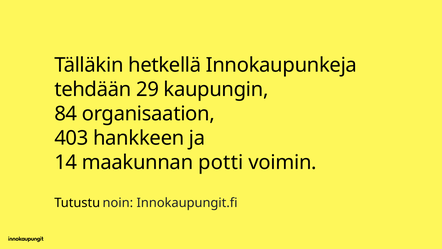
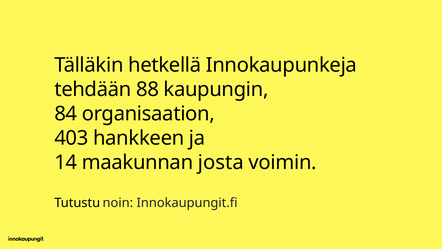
29: 29 -> 88 (148, 89)
potti: potti -> josta (221, 162)
